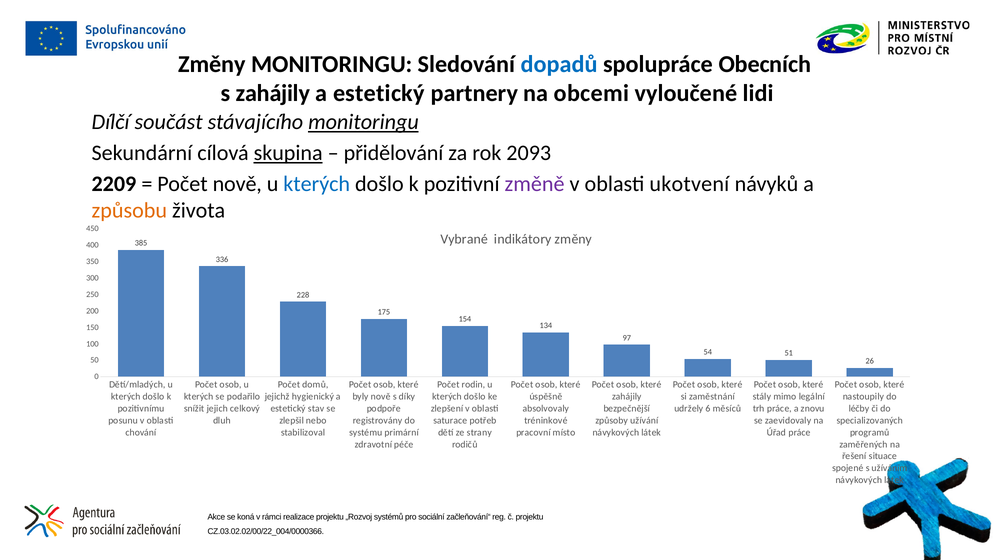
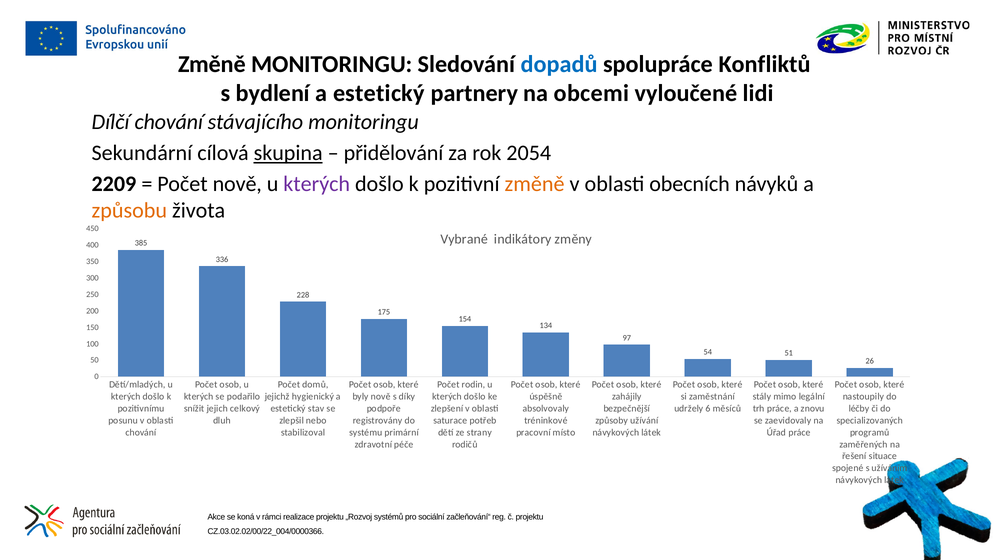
Změny: Změny -> Změně (212, 64)
Obecních: Obecních -> Konfliktů (765, 64)
s zahájily: zahájily -> bydlení (273, 93)
Dílčí součást: součást -> chování (169, 122)
monitoringu underline: present -> none (363, 122)
2093: 2093 -> 2054 (529, 153)
kterých colour: blue -> purple (317, 184)
změně colour: purple -> orange (535, 184)
ukotvení: ukotvení -> obecních (690, 184)
